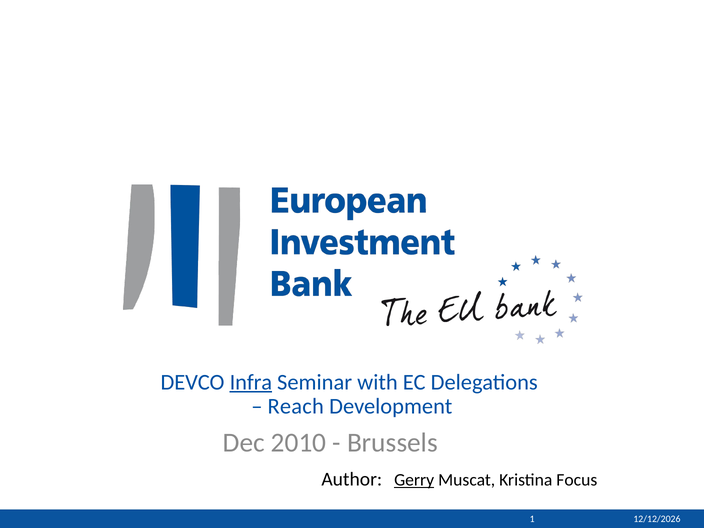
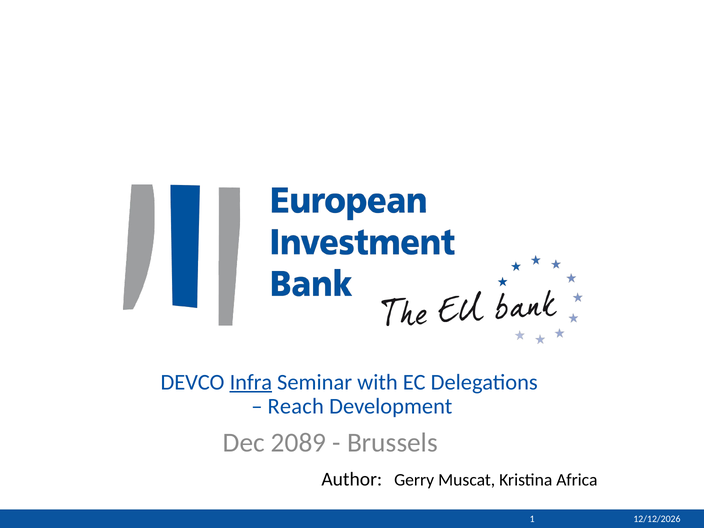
2010: 2010 -> 2089 (299, 443)
Gerry underline: present -> none (414, 480)
Focus: Focus -> Africa (577, 480)
